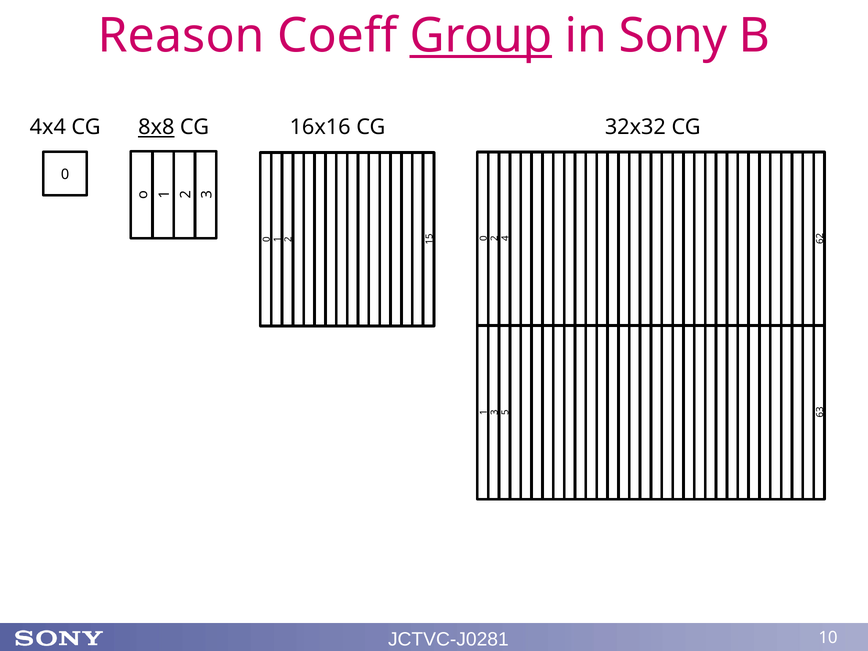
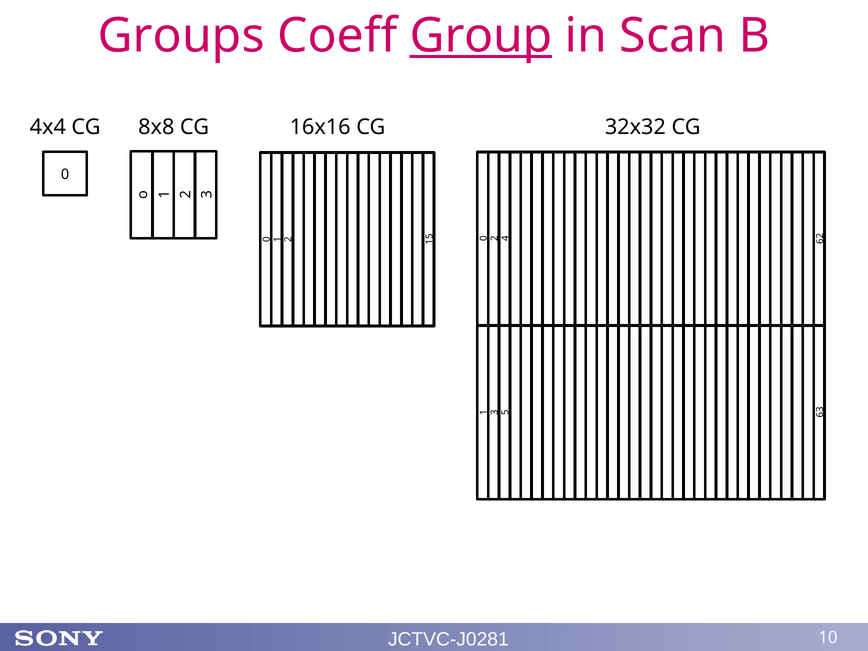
Reason: Reason -> Groups (181, 36)
Sony: Sony -> Scan (673, 36)
8x8 underline: present -> none (156, 127)
